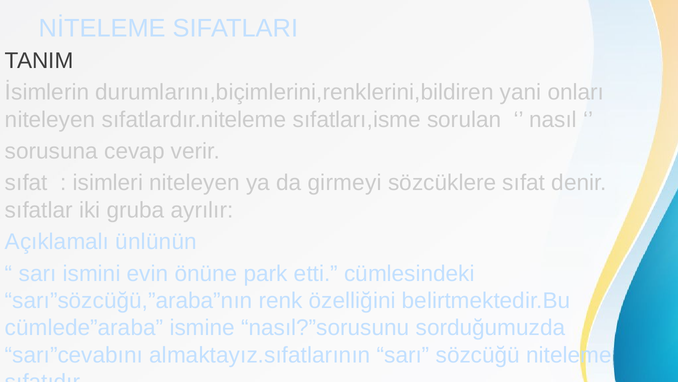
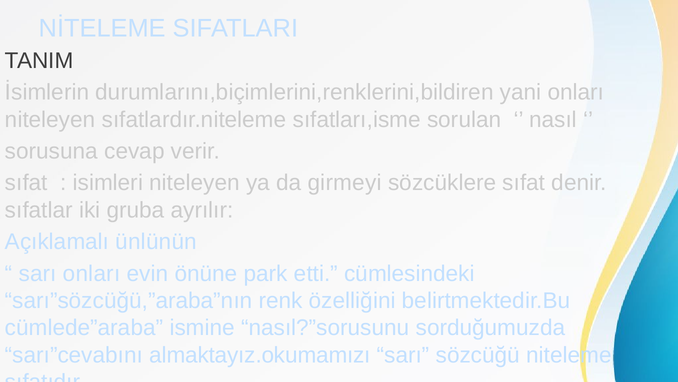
sarı ismini: ismini -> onları (92, 273)
almaktayız.sıfatlarının: almaktayız.sıfatlarının -> almaktayız.okumamızı (260, 355)
